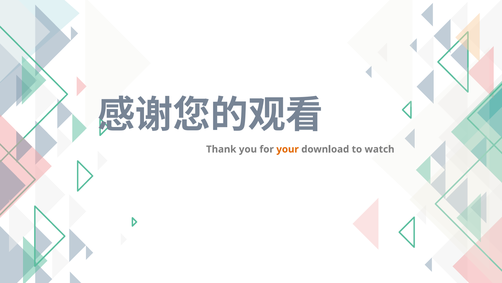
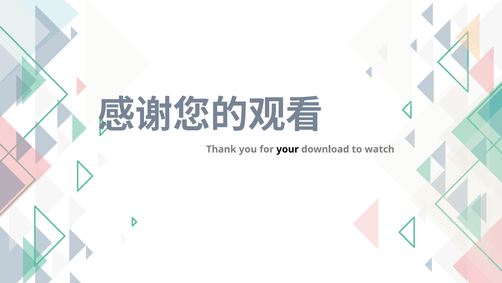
your colour: orange -> black (288, 149)
